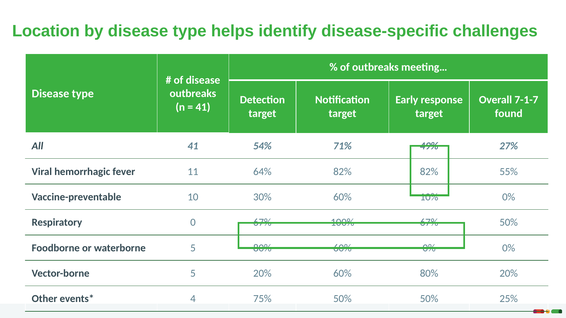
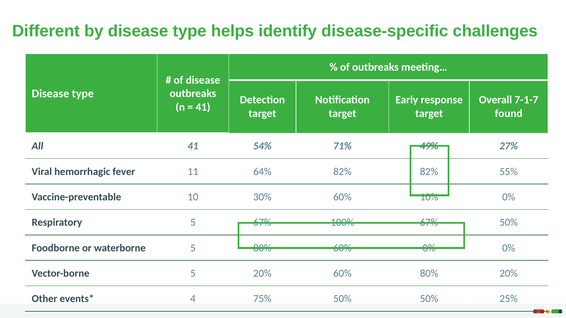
Location: Location -> Different (46, 31)
Respiratory 0: 0 -> 5 (193, 223)
